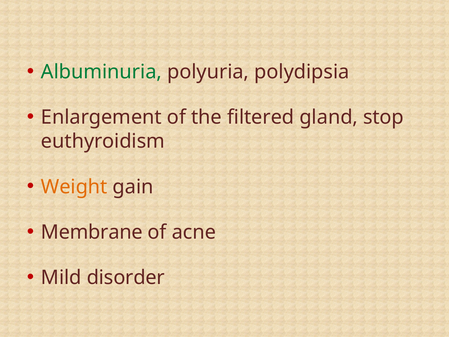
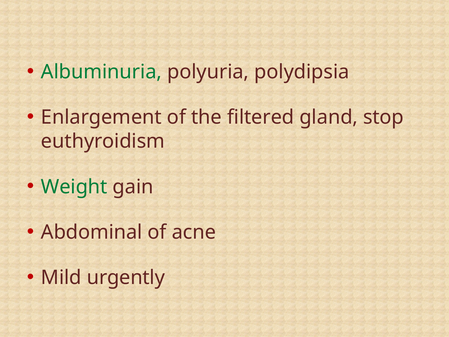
Weight colour: orange -> green (74, 187)
Membrane: Membrane -> Abdominal (92, 232)
disorder: disorder -> urgently (126, 278)
